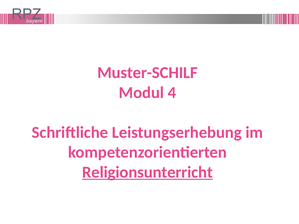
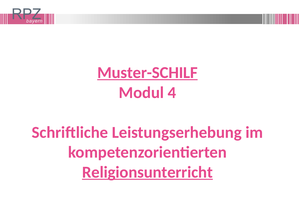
Muster-SCHILF underline: none -> present (147, 73)
